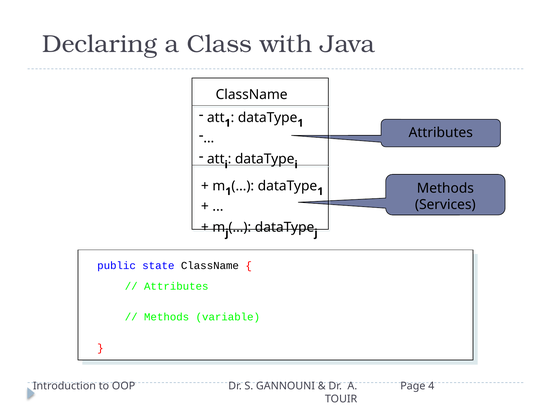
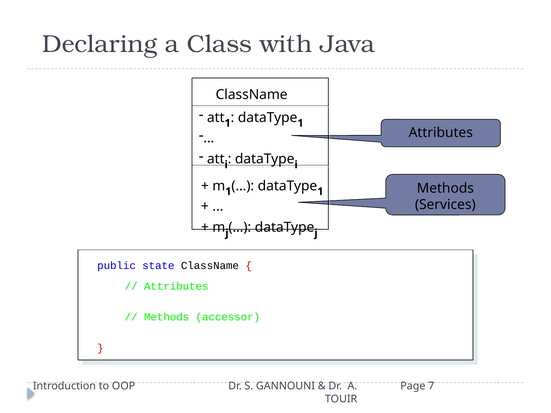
variable: variable -> accessor (228, 317)
4: 4 -> 7 (431, 386)
